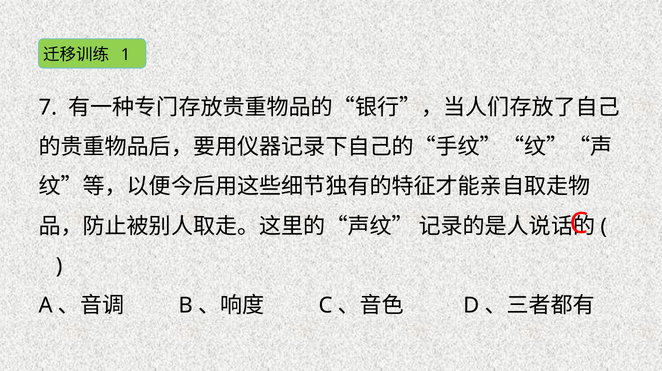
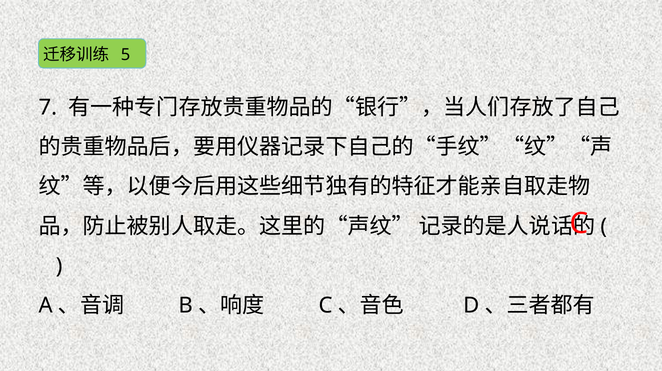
1: 1 -> 5 (126, 55)
